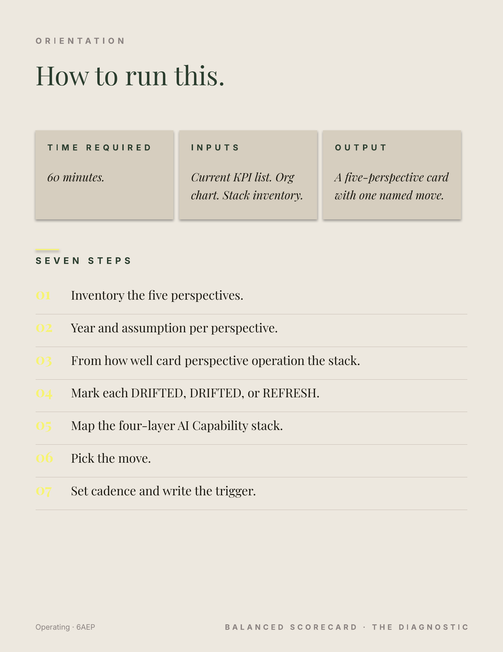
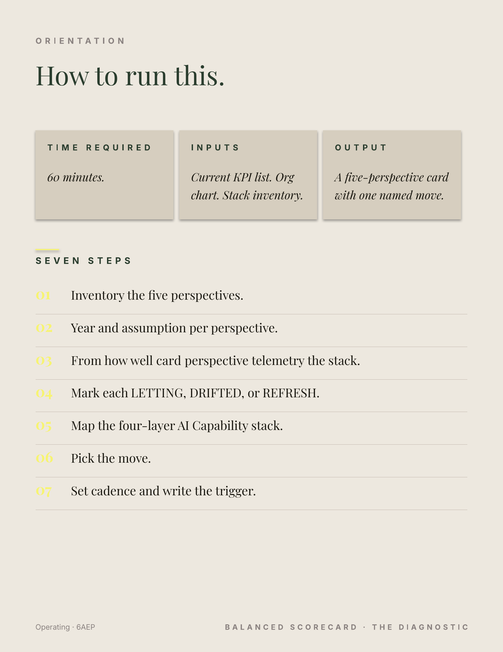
operation: operation -> telemetry (278, 360)
each DRIFTED: DRIFTED -> LETTING (159, 393)
